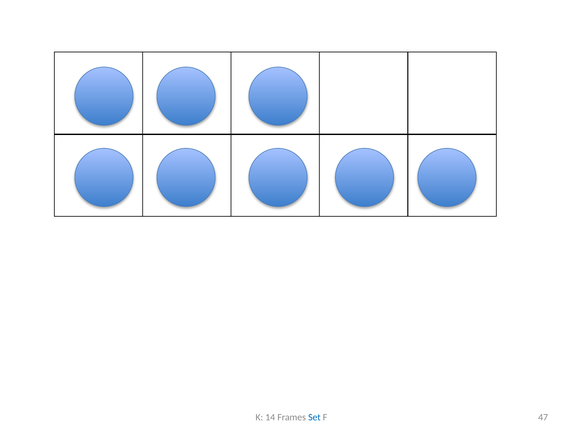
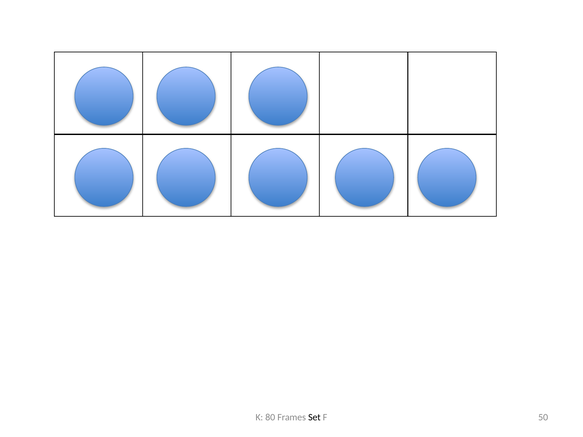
14: 14 -> 80 (270, 417)
Set colour: blue -> black (314, 417)
47: 47 -> 50 (543, 417)
